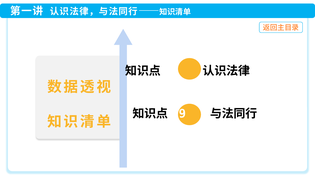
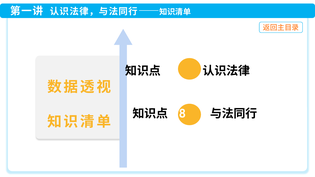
9: 9 -> 8 (182, 114)
